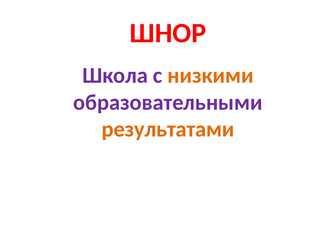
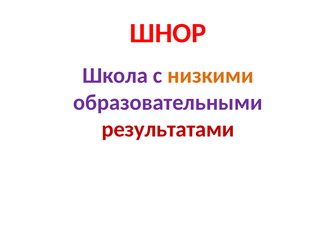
результатами colour: orange -> red (168, 129)
